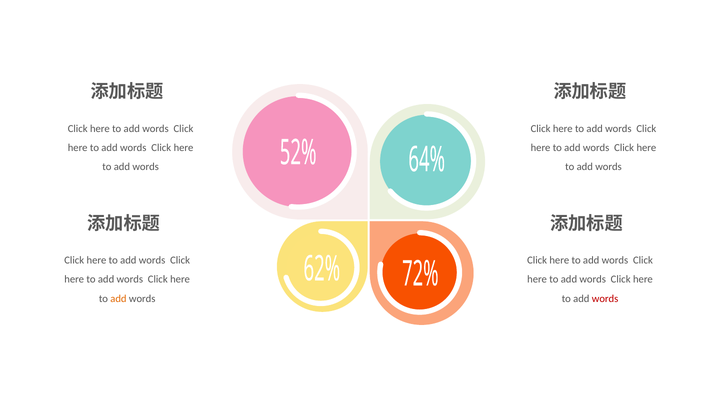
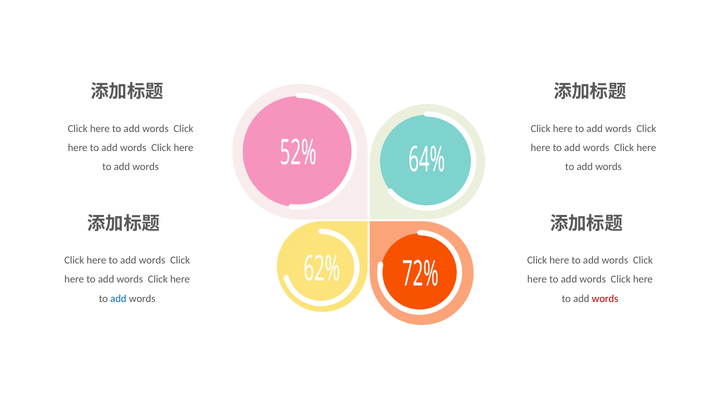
add colour: orange -> blue (118, 299)
